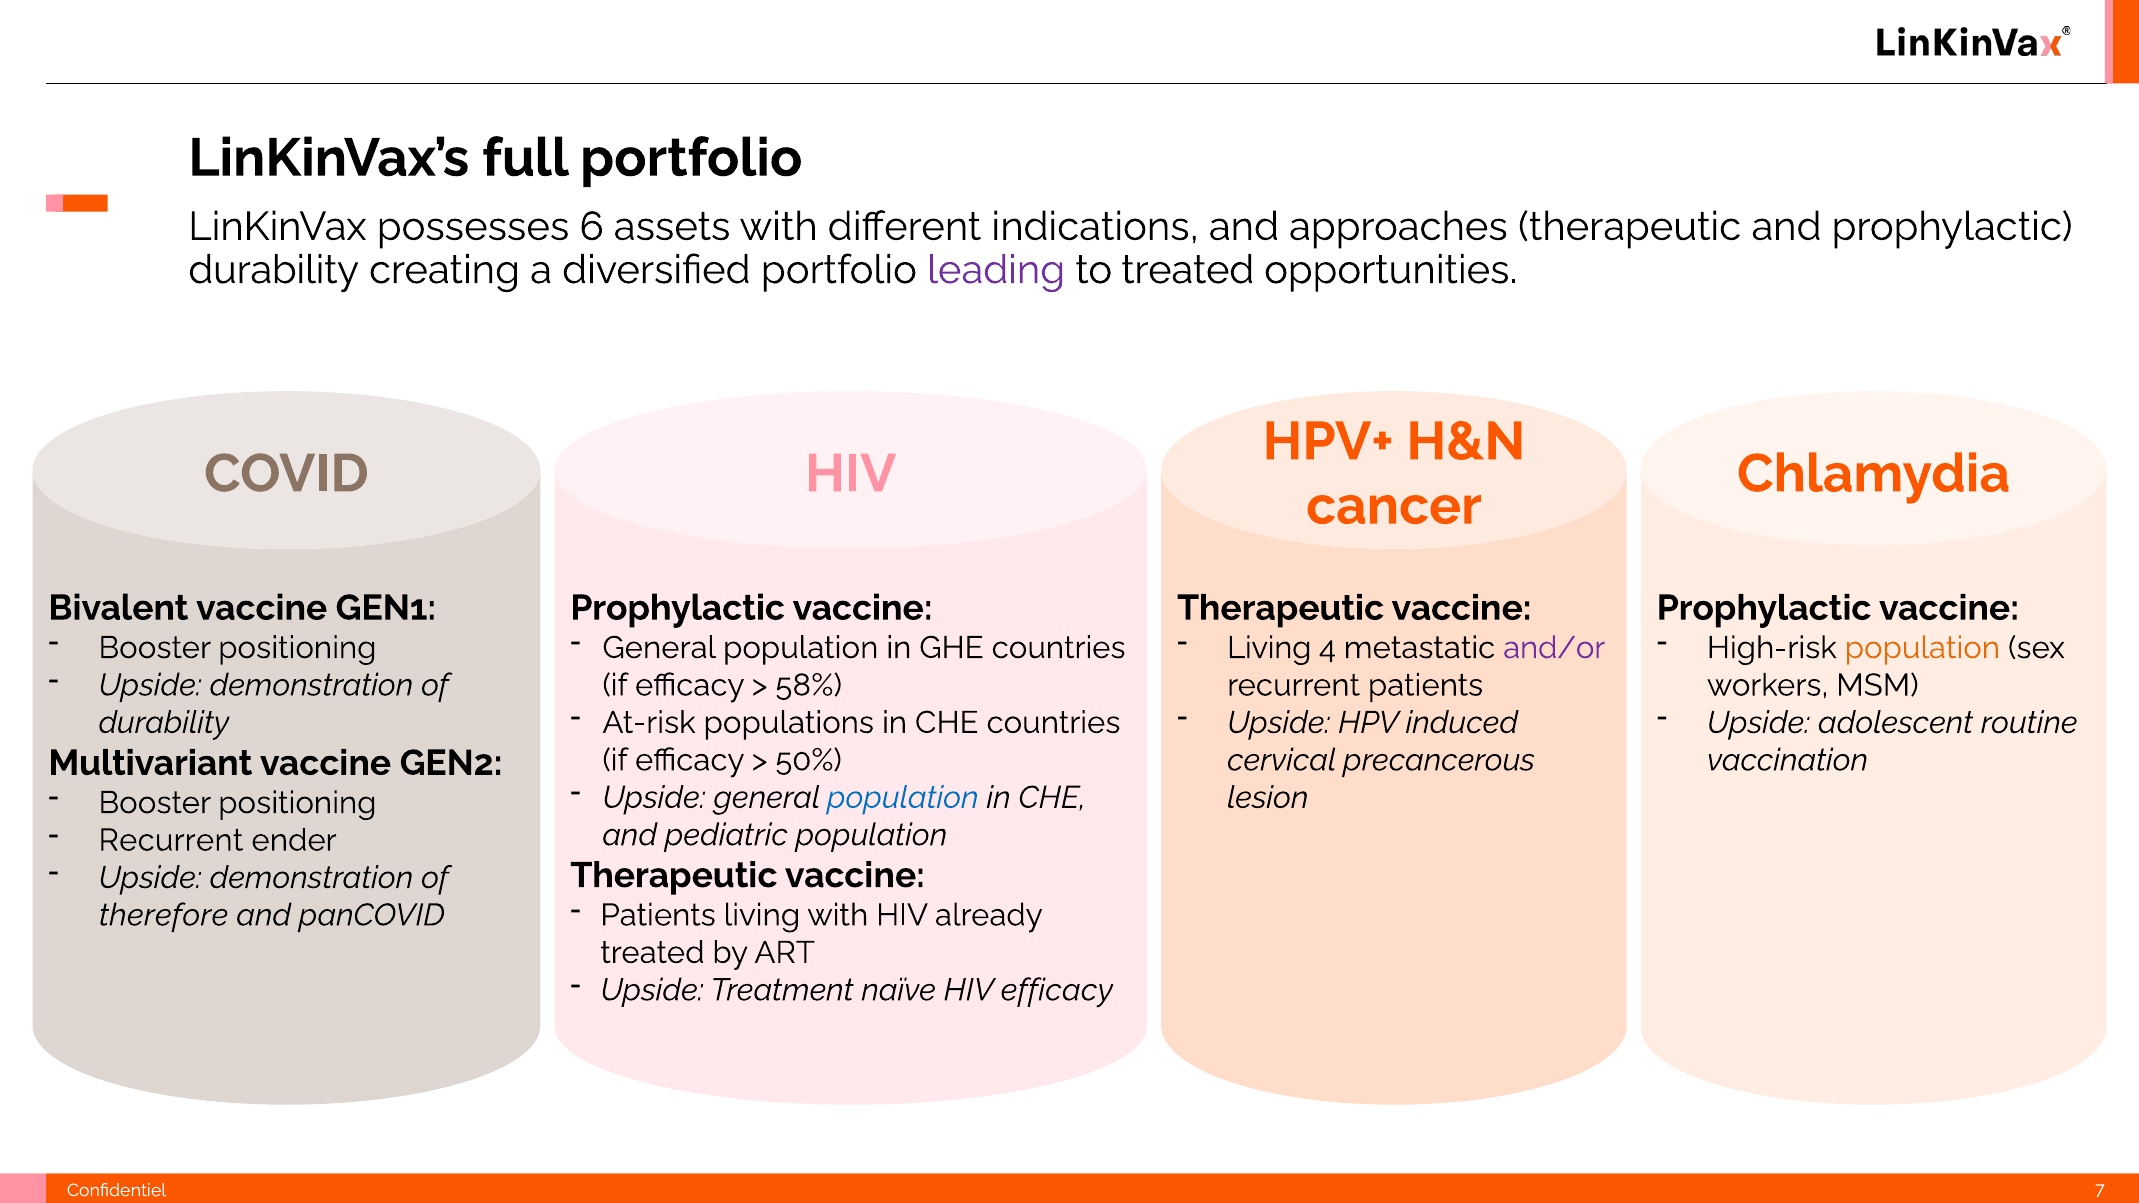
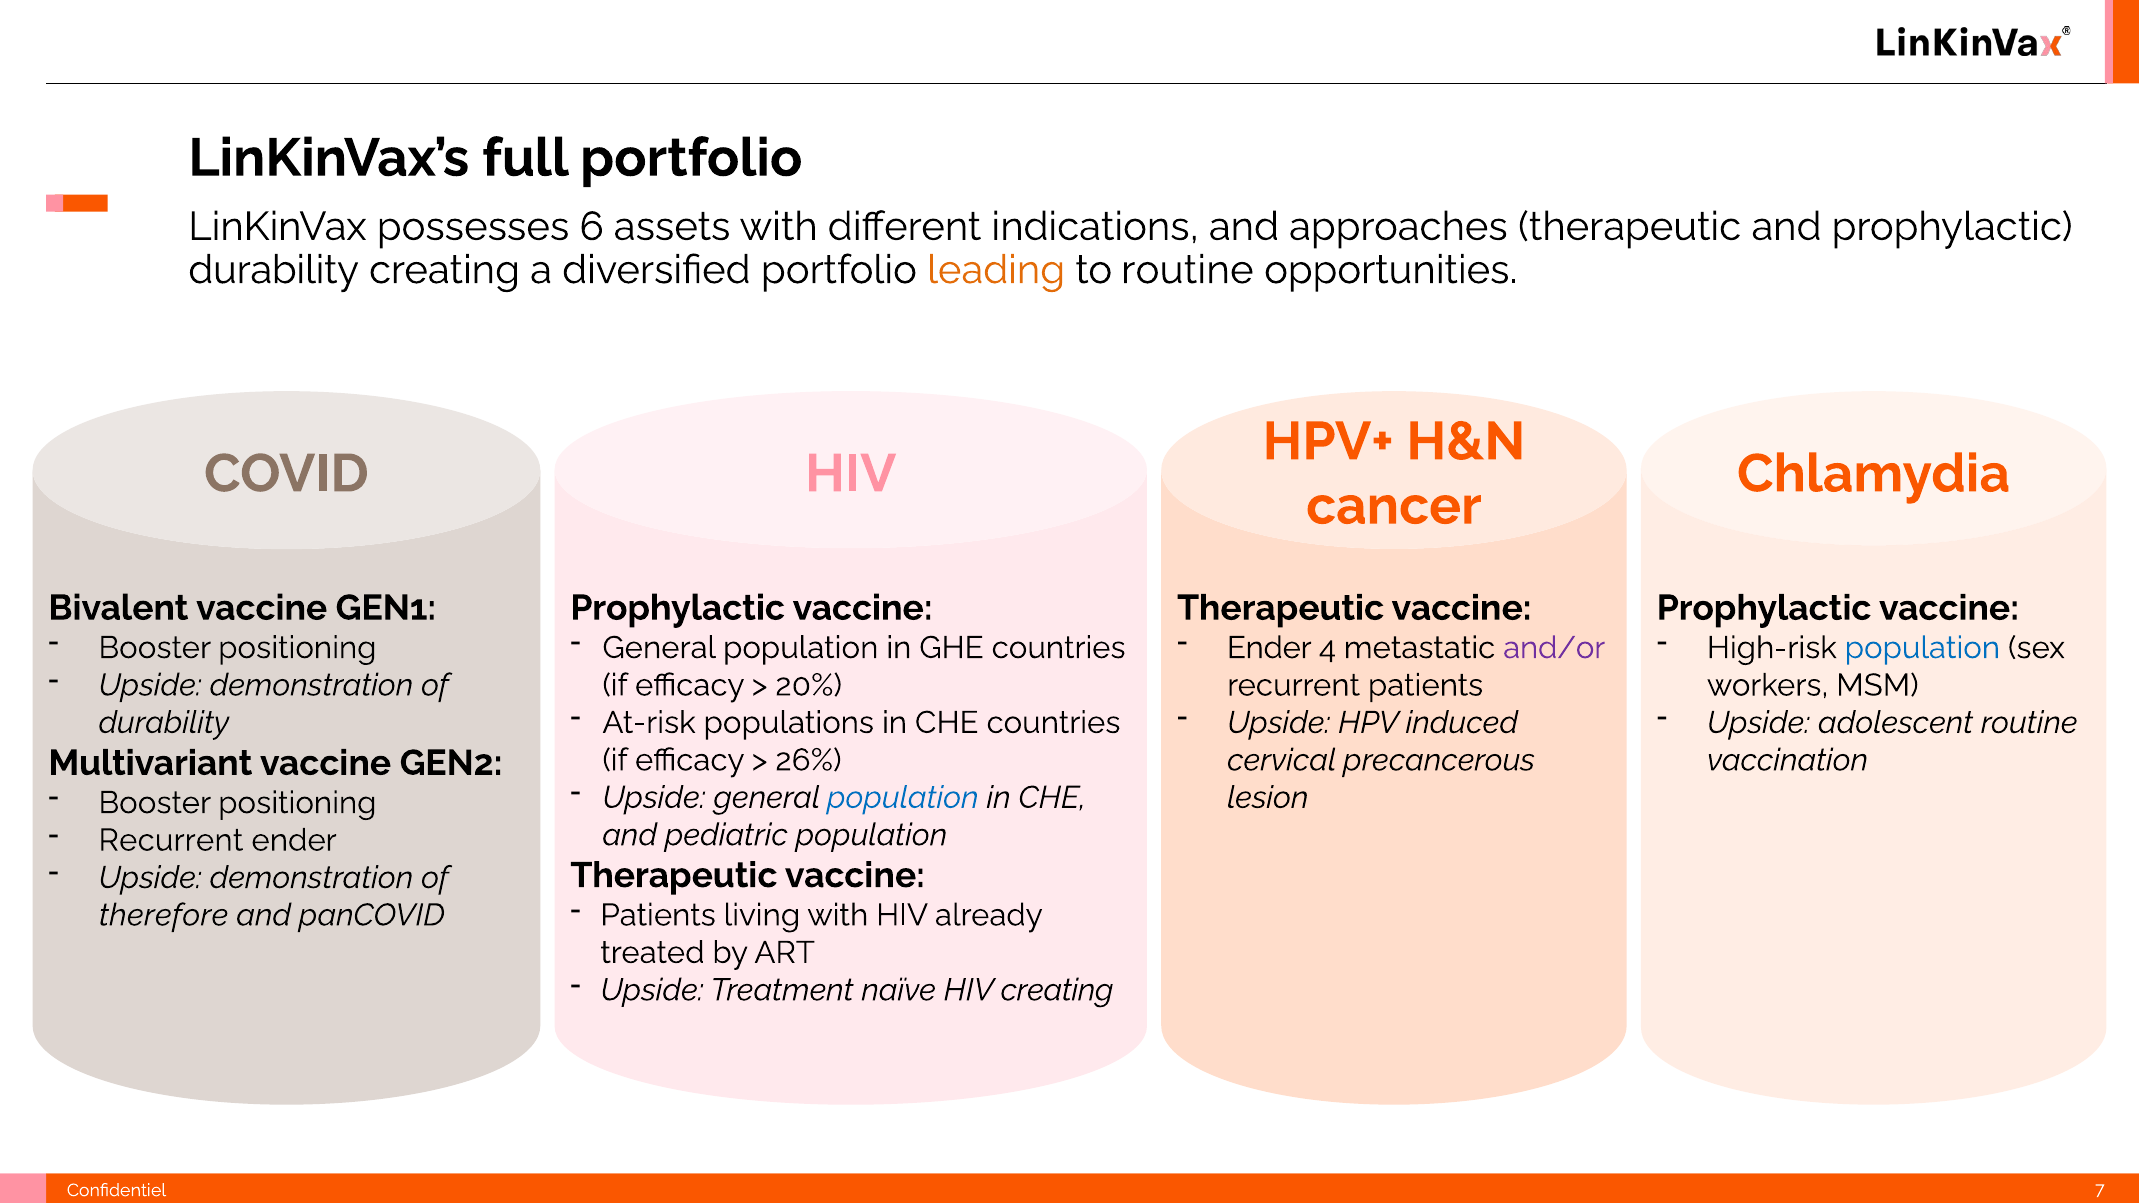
leading colour: purple -> orange (996, 270)
to treated: treated -> routine (1187, 270)
Living: Living -> Ender (1269, 648)
population colour: orange -> blue (1922, 648)
58%: 58% -> 20% (809, 685)
50%: 50% -> 26% (808, 760)
HIV efficacy: efficacy -> creating (1057, 990)
